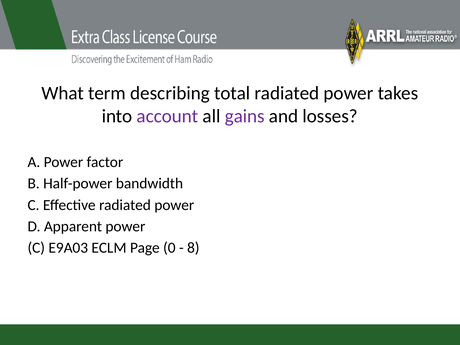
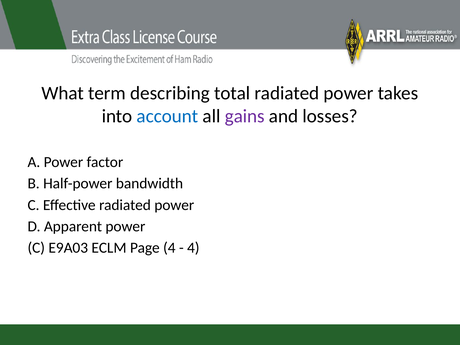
account colour: purple -> blue (167, 116)
Page 0: 0 -> 4 (169, 248)
8: 8 -> 4 (193, 248)
